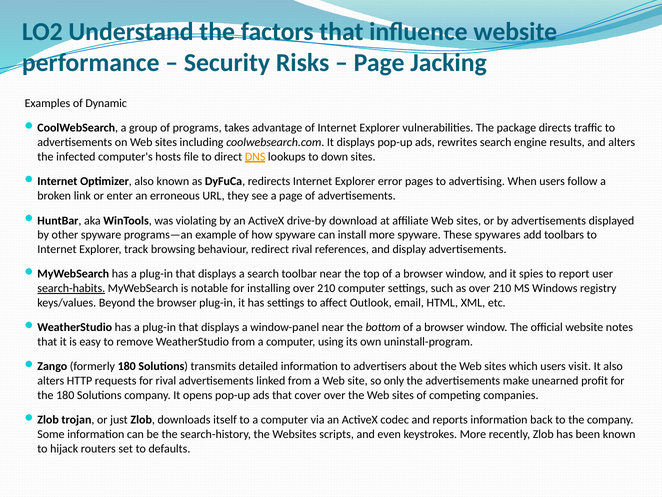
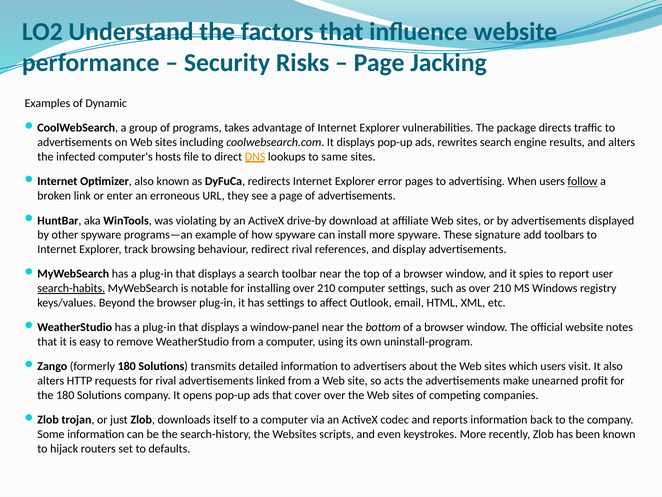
down: down -> same (334, 156)
follow underline: none -> present (582, 181)
spywares: spywares -> signature (498, 235)
only: only -> acts (394, 381)
